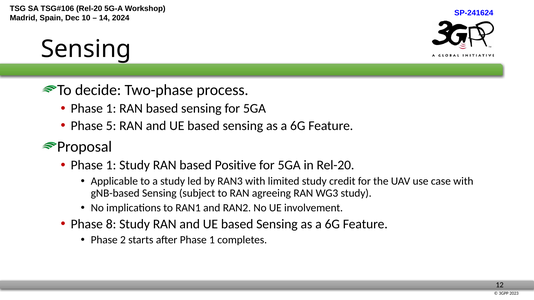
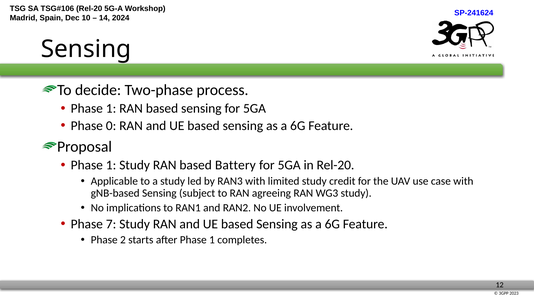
5: 5 -> 0 (111, 126)
Positive: Positive -> Battery (235, 165)
8: 8 -> 7 (111, 224)
